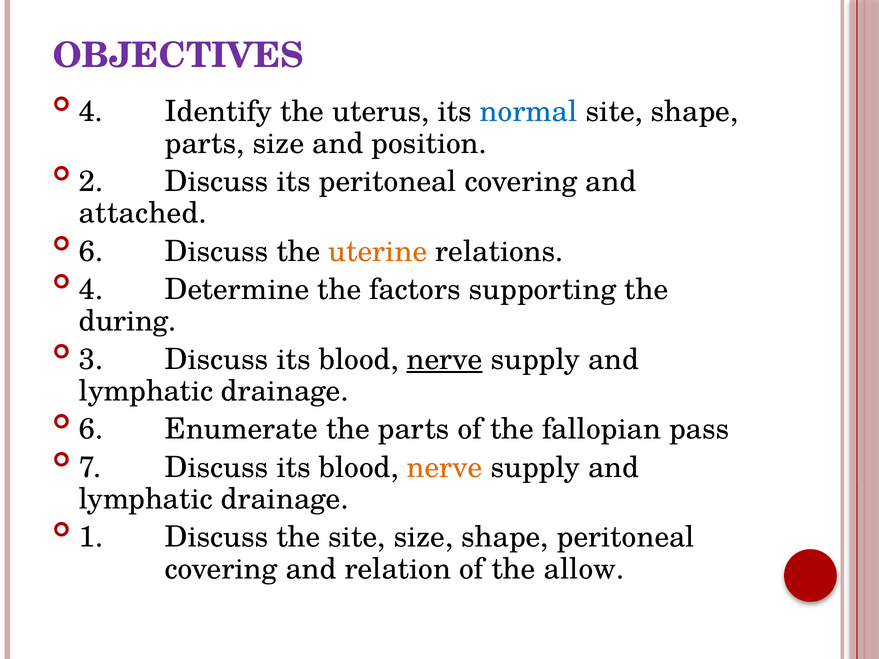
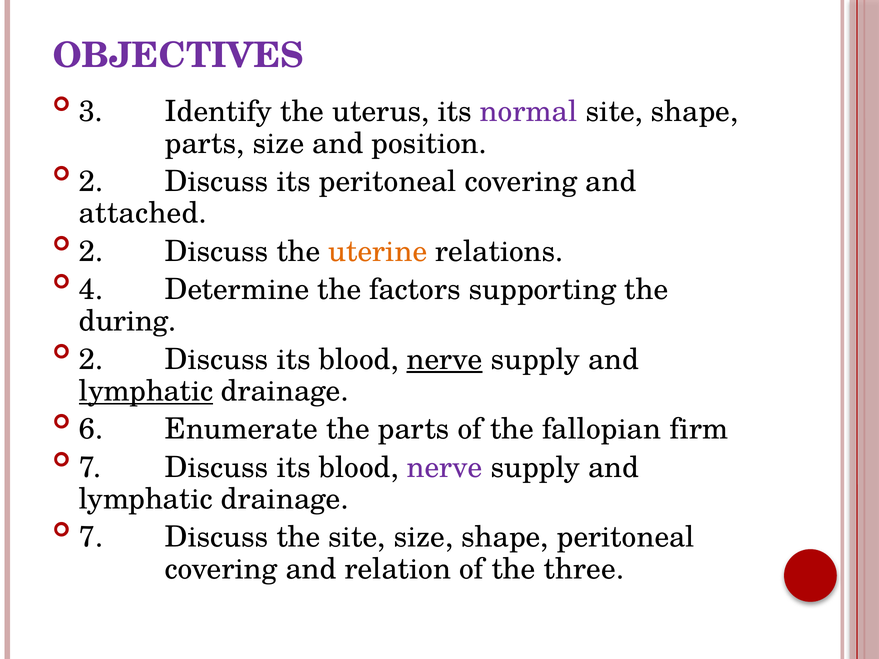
4: 4 -> 3 (91, 112)
normal colour: blue -> purple (529, 112)
6: 6 -> 2 (91, 252)
3: 3 -> 2 (91, 360)
lymphatic underline: none -> present (146, 391)
pass: pass -> firm (699, 429)
nerve colour: orange -> purple (445, 468)
1: 1 -> 7 (91, 537)
allow: allow -> three (584, 569)
